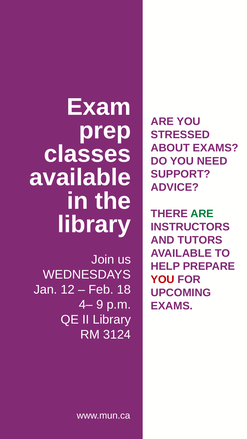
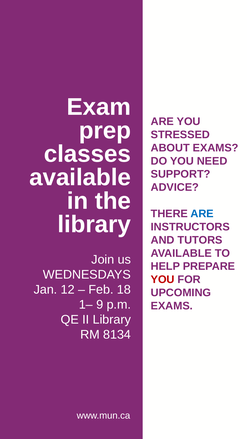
ARE colour: green -> blue (202, 214)
4–: 4– -> 1– (86, 305)
3124: 3124 -> 8134 (117, 335)
